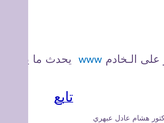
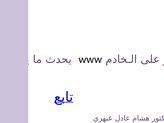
www colour: blue -> black (90, 59)
